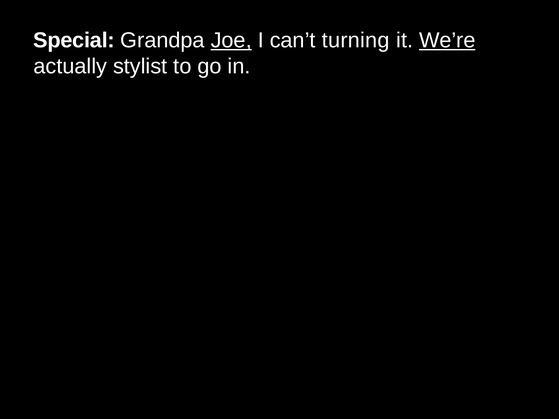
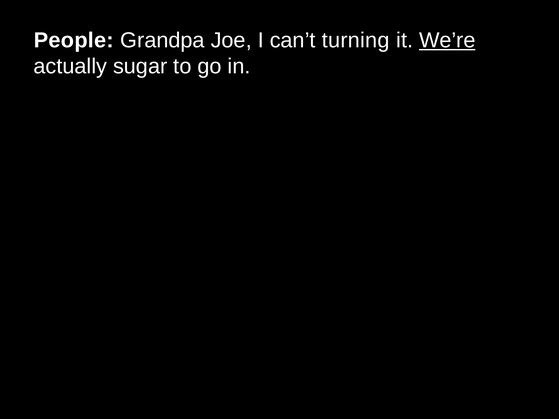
Special: Special -> People (74, 40)
Joe underline: present -> none (231, 40)
stylist: stylist -> sugar (140, 66)
